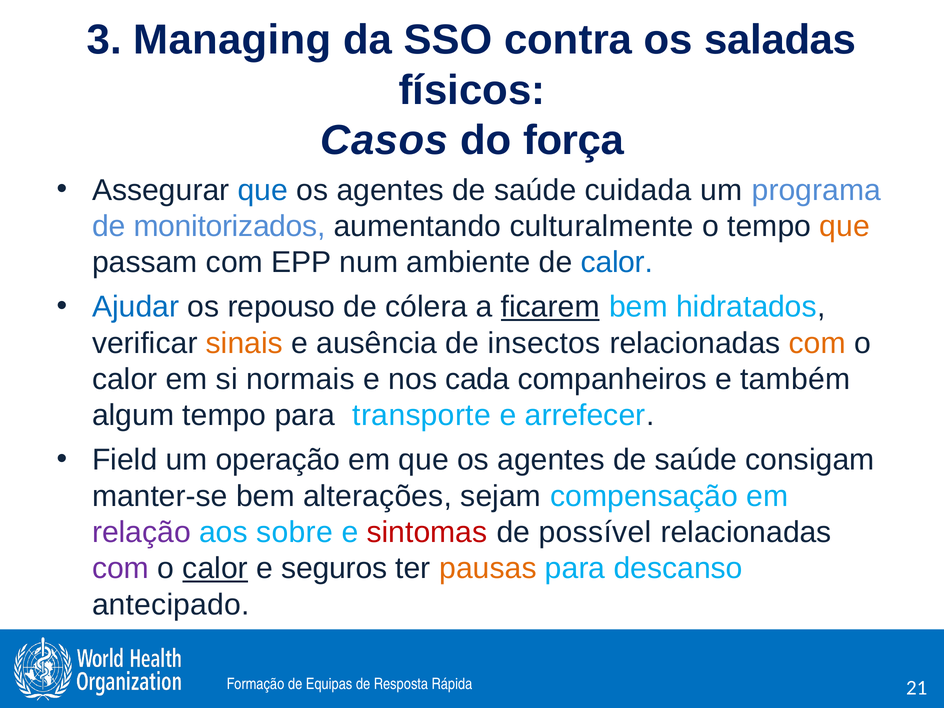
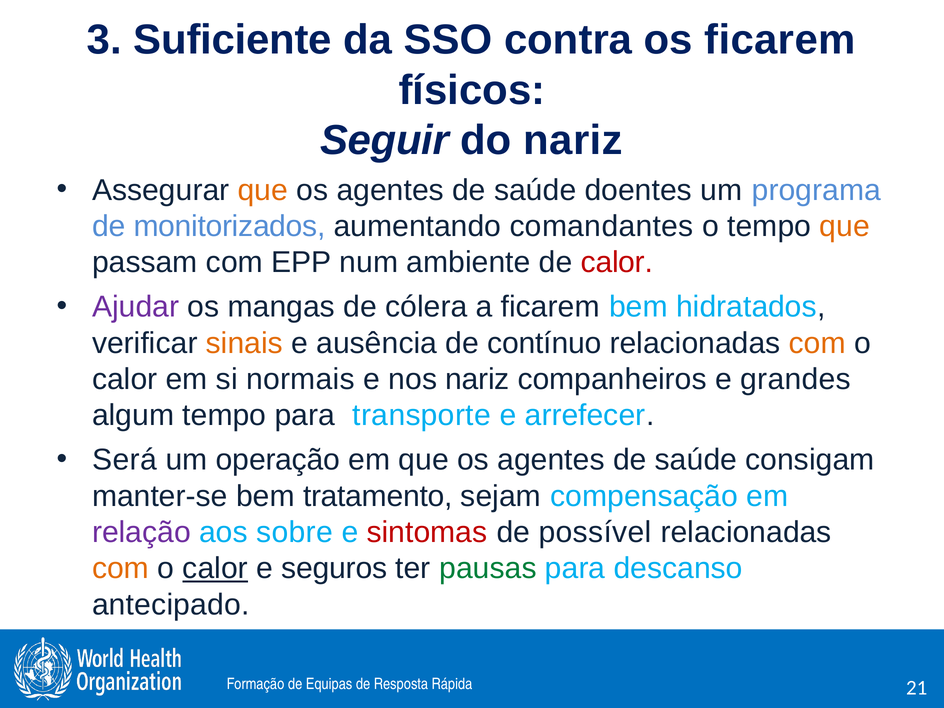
Managing: Managing -> Suficiente (233, 40)
os saladas: saladas -> ficarem (780, 40)
Casos: Casos -> Seguir (385, 141)
do força: força -> nariz (573, 141)
que colour: blue -> orange (263, 190)
cuidada: cuidada -> doentes (638, 190)
culturalmente: culturalmente -> comandantes (602, 226)
calor colour: blue -> red (617, 262)
Ajudar colour: blue -> purple (136, 307)
repouso: repouso -> mangas (281, 307)
ficarem underline: present -> none (550, 307)
insectos: insectos -> contínuo (544, 343)
nos cada: cada -> nariz (477, 379)
também: também -> grandes (795, 379)
Field: Field -> Será (125, 460)
alterações: alterações -> tratamento (378, 496)
com colour: purple -> orange (120, 569)
pausas colour: orange -> green (488, 569)
